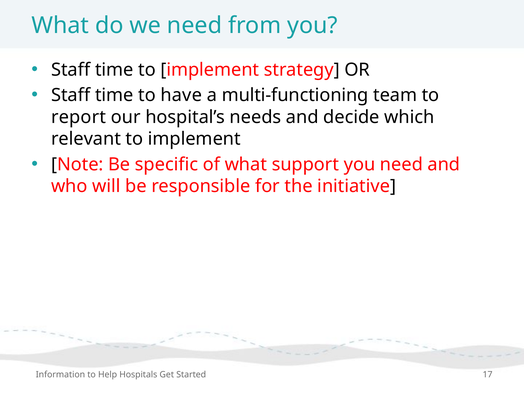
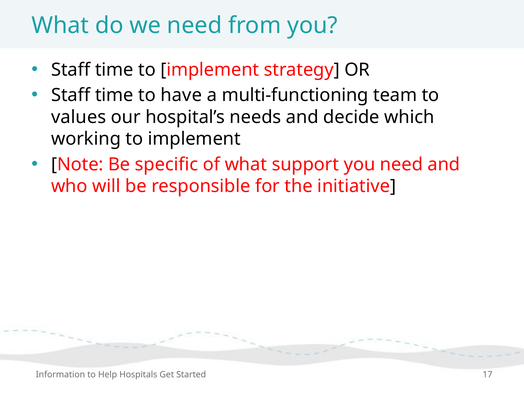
report: report -> values (79, 117)
relevant: relevant -> working (86, 139)
